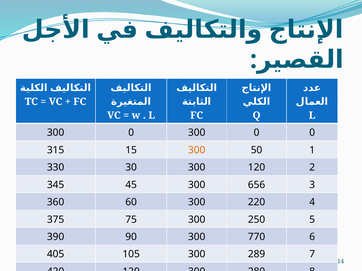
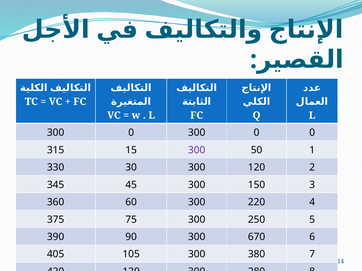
300 colour: orange -> purple (197, 150)
656: 656 -> 150 (257, 185)
770: 770 -> 670 (257, 237)
289: 289 -> 380 (257, 255)
